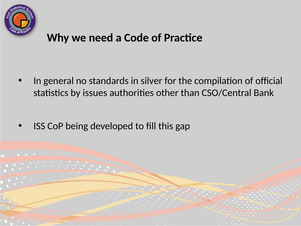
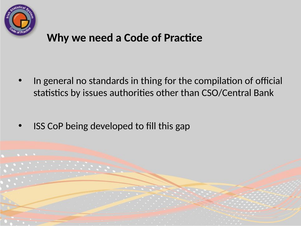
silver: silver -> thing (151, 81)
